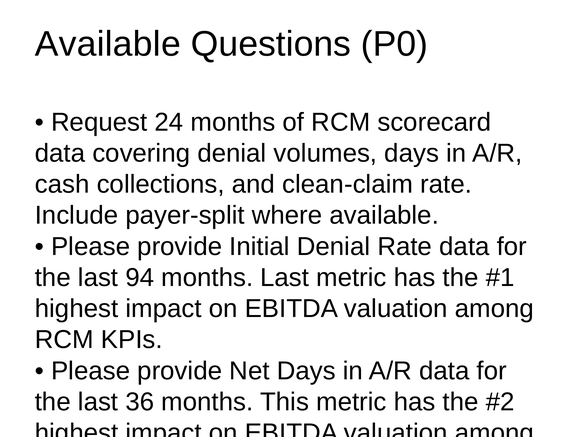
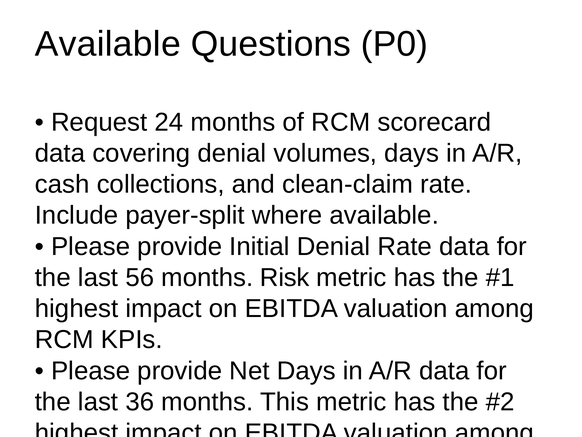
94: 94 -> 56 (140, 277)
months Last: Last -> Risk (285, 277)
